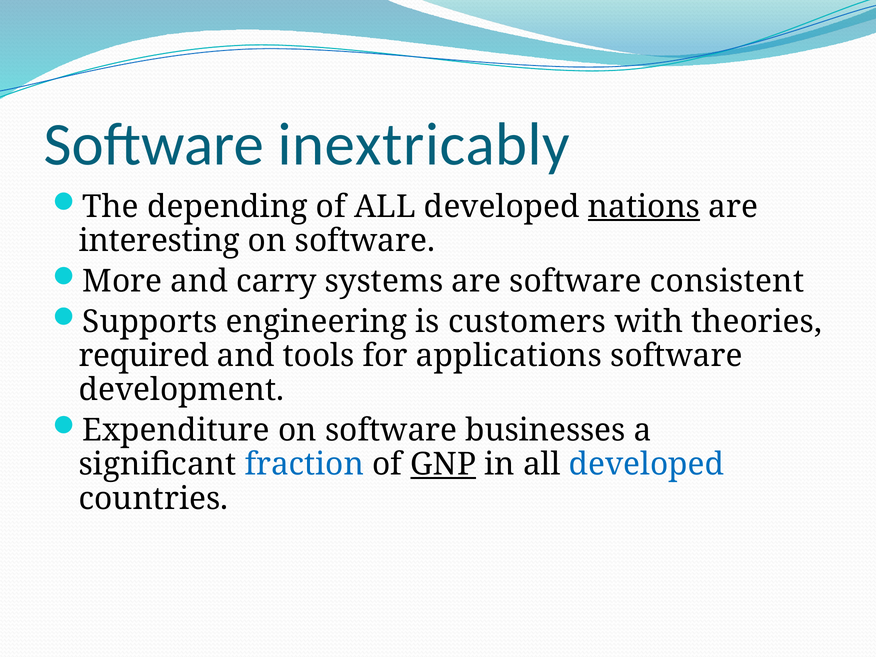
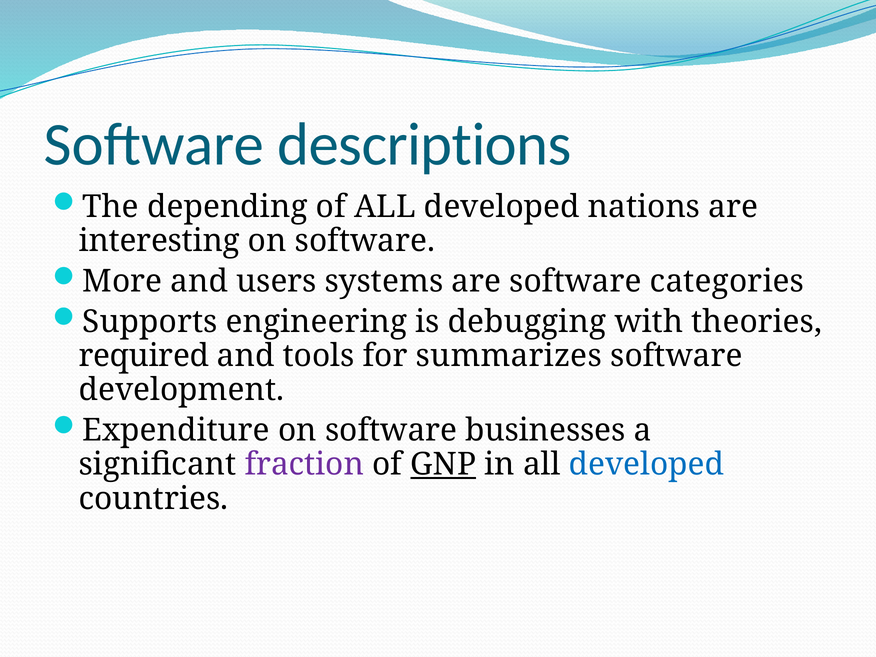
inextricably: inextricably -> descriptions (424, 145)
nations underline: present -> none (644, 207)
carry: carry -> users (276, 281)
consistent: consistent -> categories (727, 281)
customers: customers -> debugging (527, 322)
applications: applications -> summarizes (509, 356)
fraction colour: blue -> purple (304, 465)
